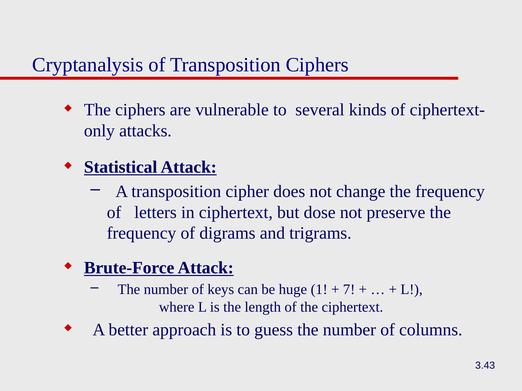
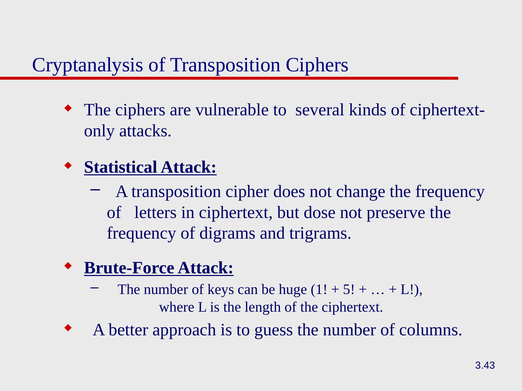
7: 7 -> 5 (349, 290)
